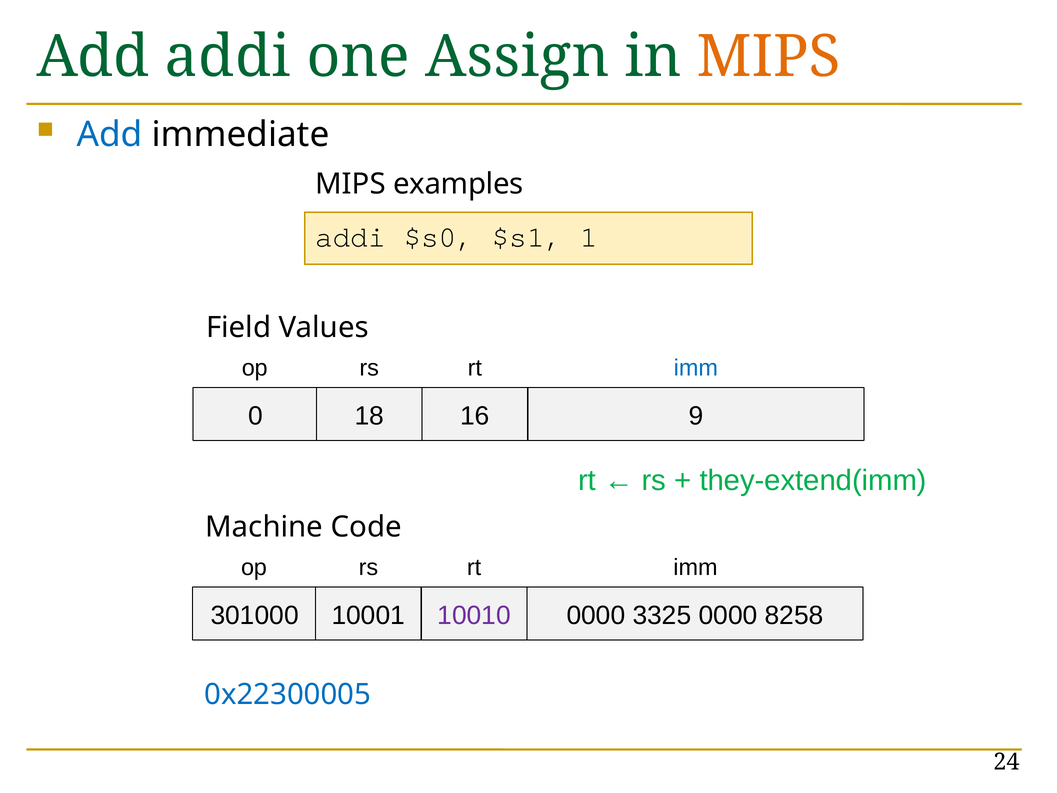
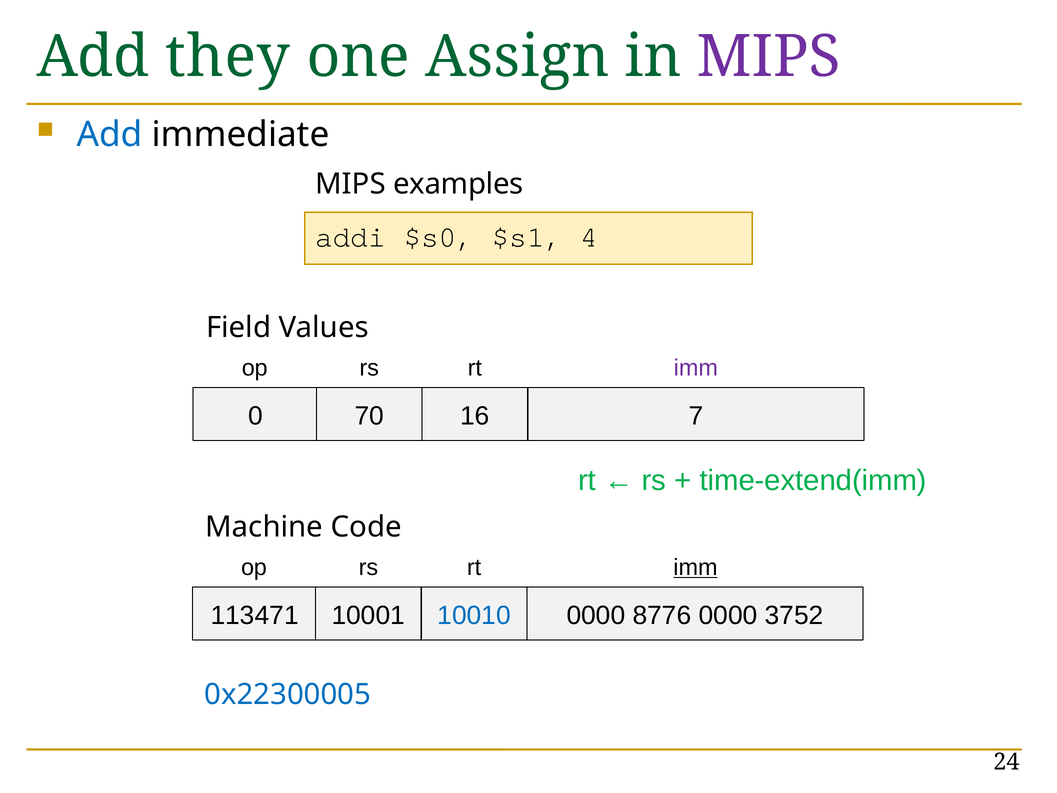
Add addi: addi -> they (228, 57)
MIPS colour: orange -> purple (769, 57)
1: 1 -> 4 (589, 237)
imm colour: blue -> purple (696, 368)
18: 18 -> 70 (369, 416)
9: 9 -> 7 (696, 416)
they-extend(imm: they-extend(imm -> time-extend(imm (813, 480)
imm underline: none -> present (695, 567)
301000: 301000 -> 113471 (255, 615)
10010 colour: purple -> blue (474, 615)
3325: 3325 -> 8776 (662, 615)
8258: 8258 -> 3752 (794, 615)
